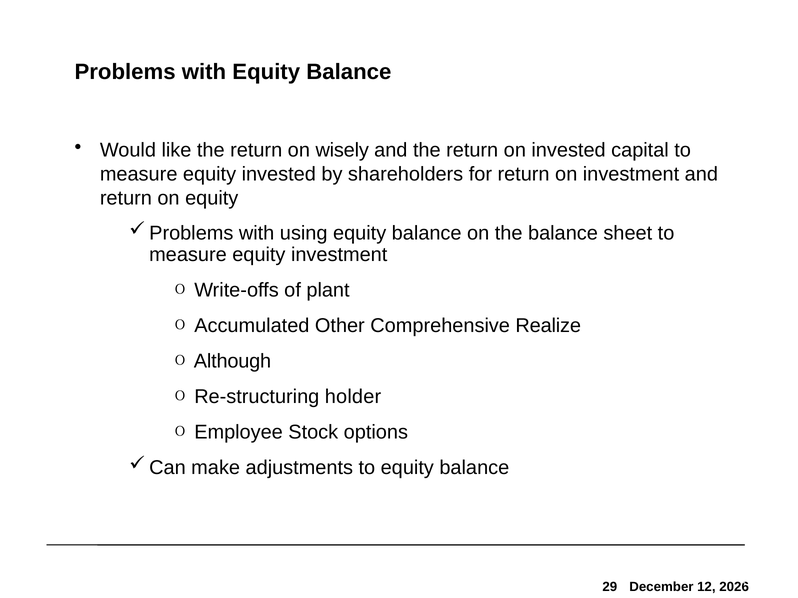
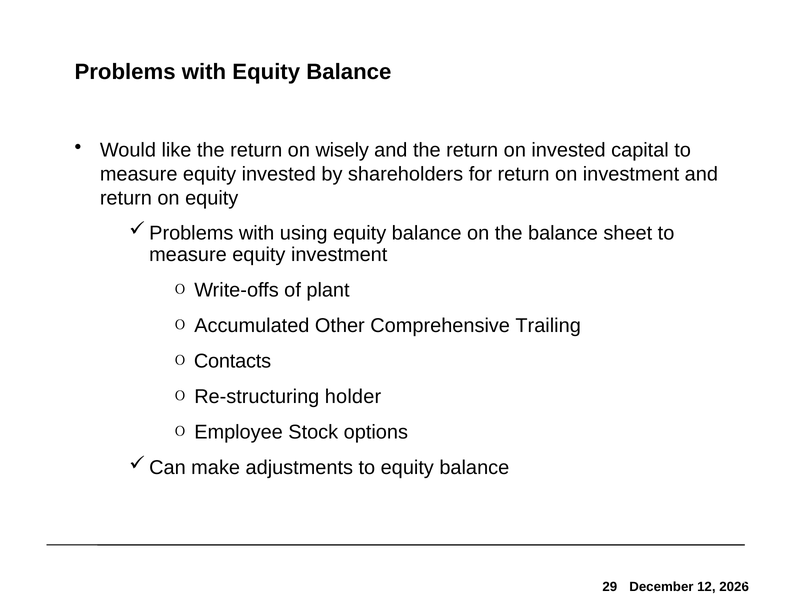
Realize: Realize -> Trailing (548, 326)
Although: Although -> Contacts (233, 362)
